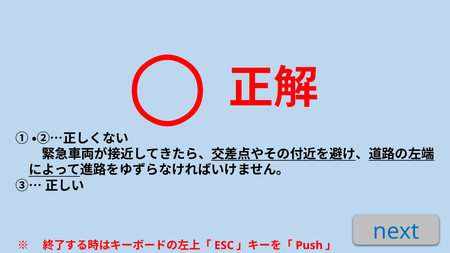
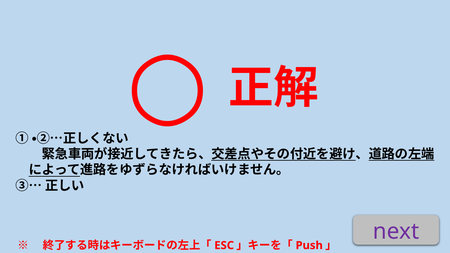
next colour: blue -> purple (396, 232)
